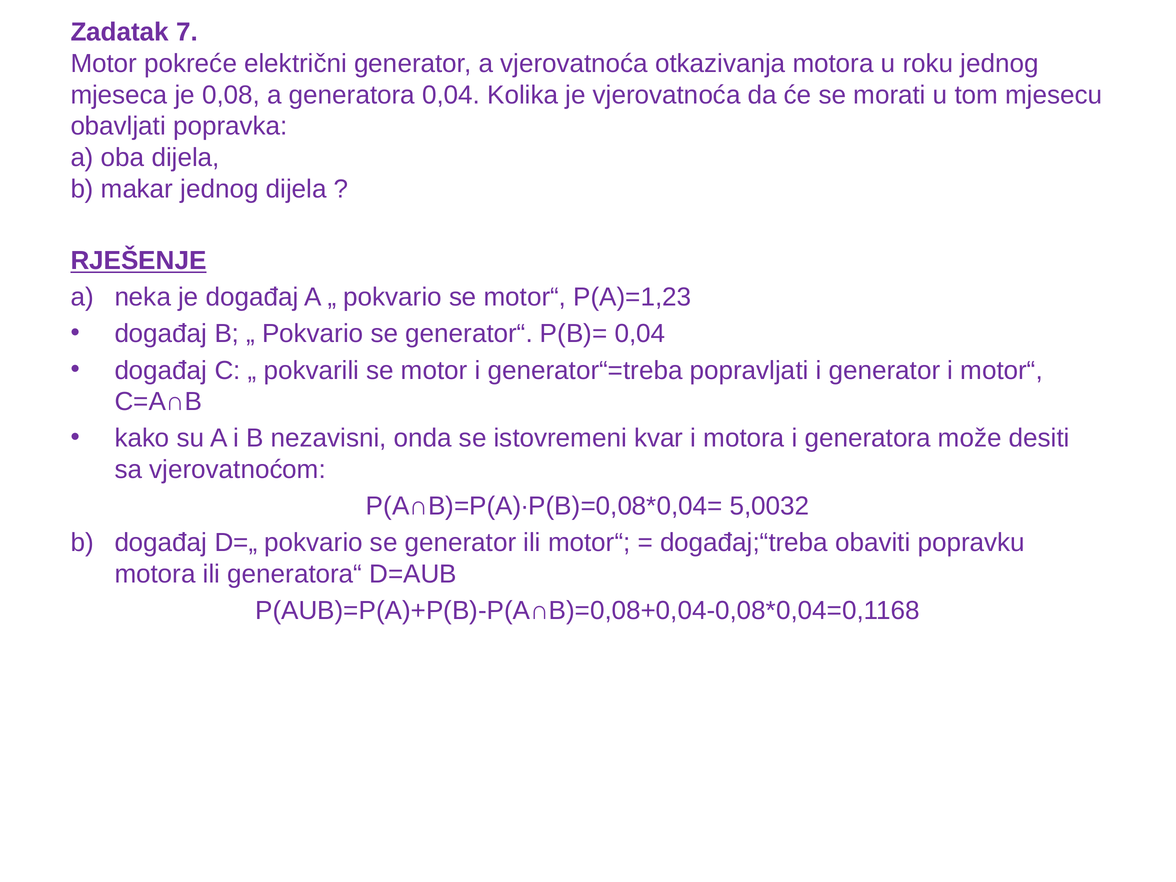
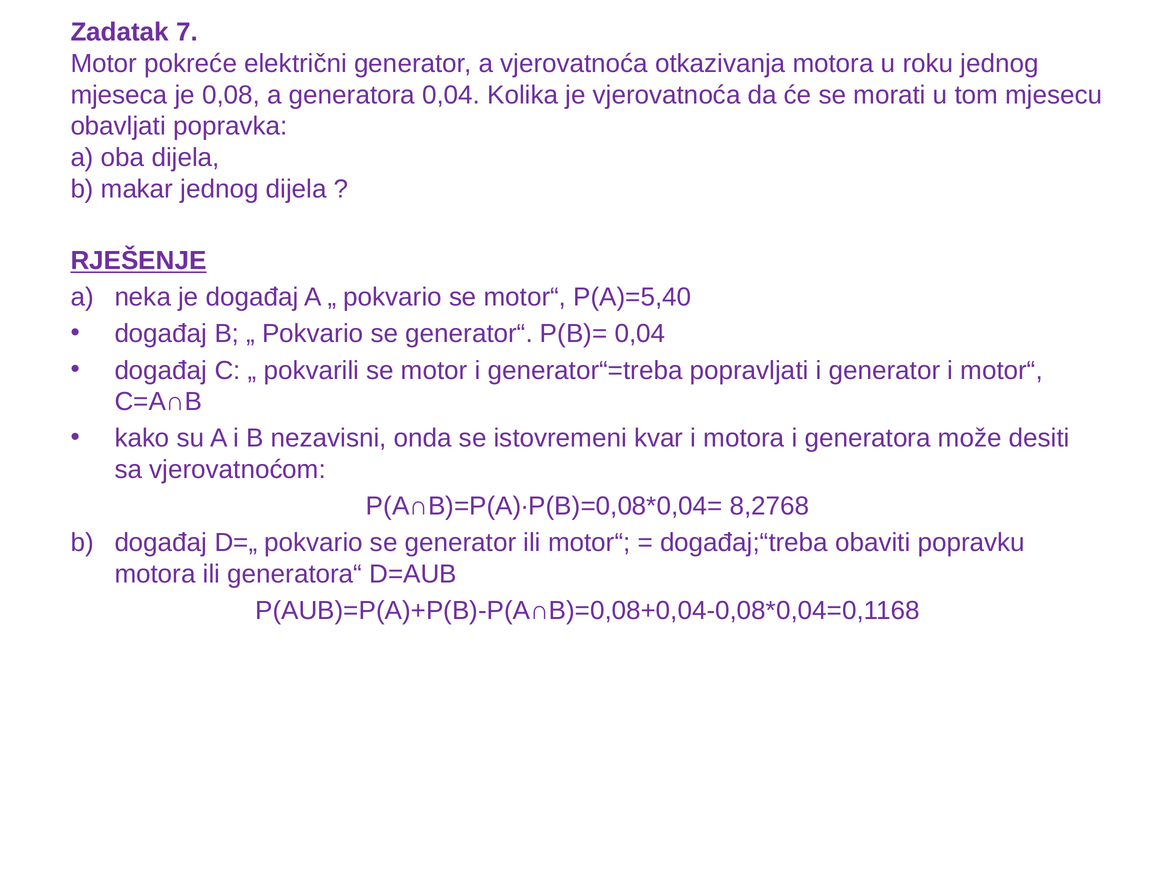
P(A)=1,23: P(A)=1,23 -> P(A)=5,40 (632, 297)
5,0032: 5,0032 -> 8,2768 (770, 506)
